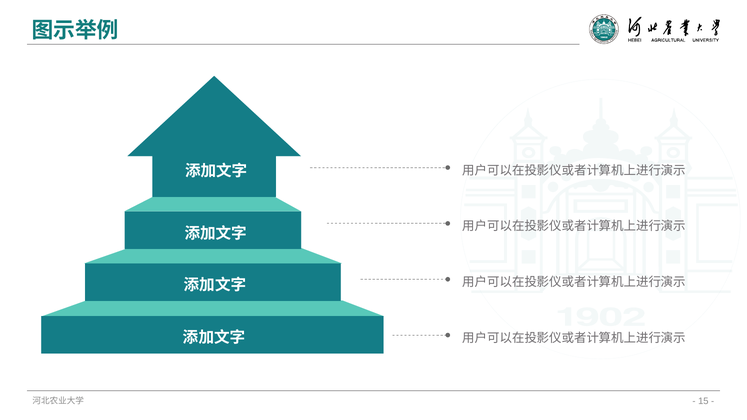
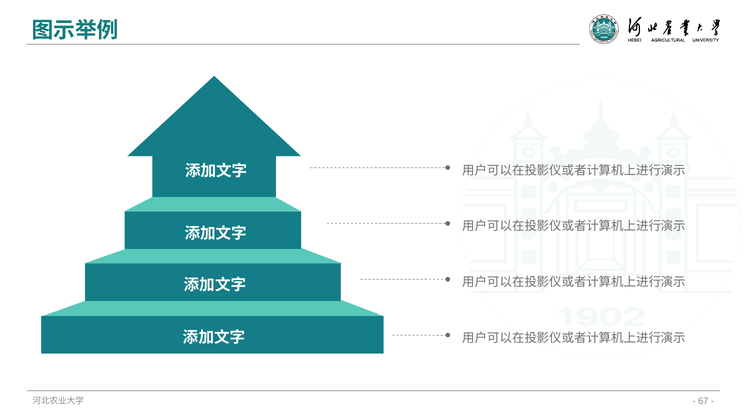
15: 15 -> 67 (703, 401)
